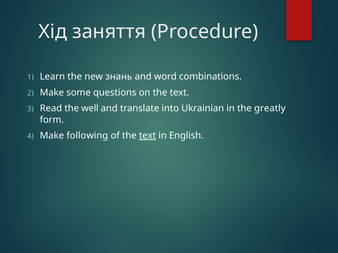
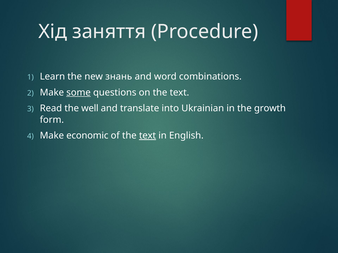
some underline: none -> present (79, 93)
greatly: greatly -> growth (270, 109)
following: following -> economic (87, 136)
